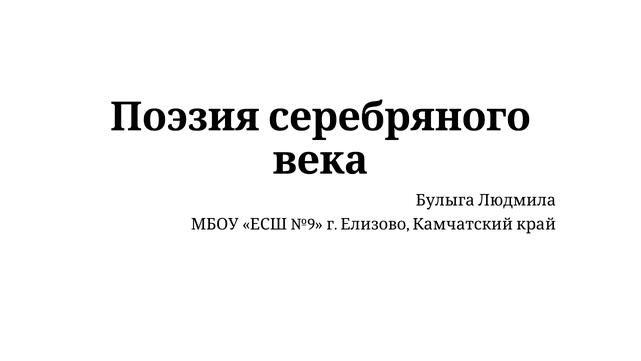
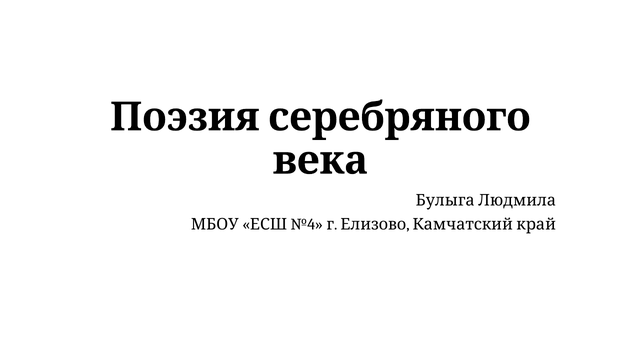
№9: №9 -> №4 (307, 224)
